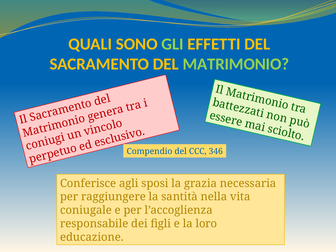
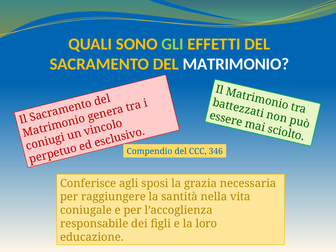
MATRIMONIO colour: light green -> white (236, 64)
